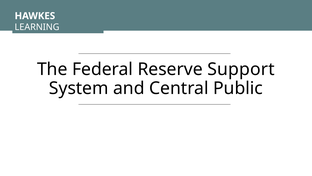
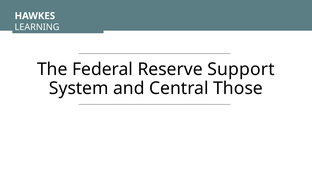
Public: Public -> Those (238, 88)
